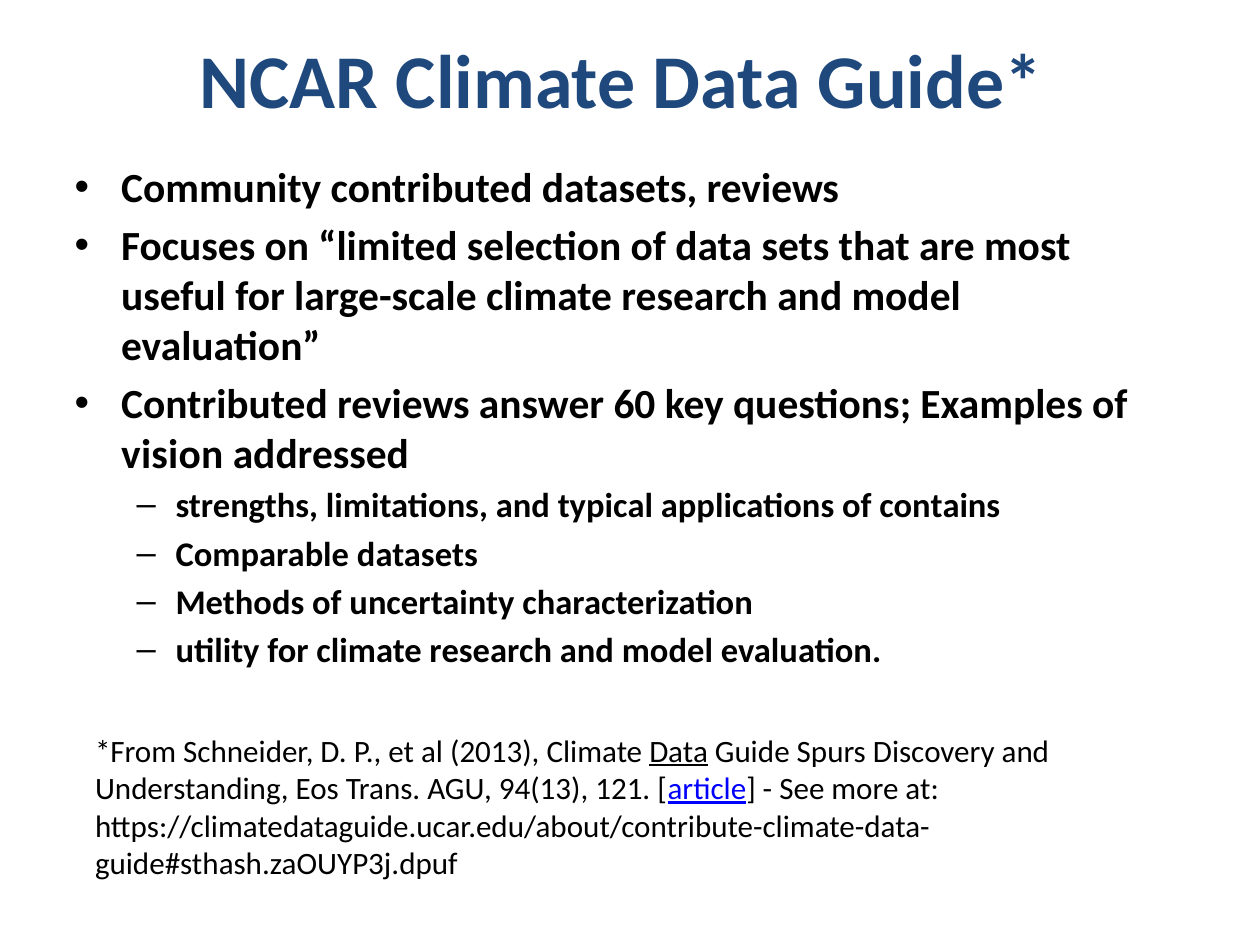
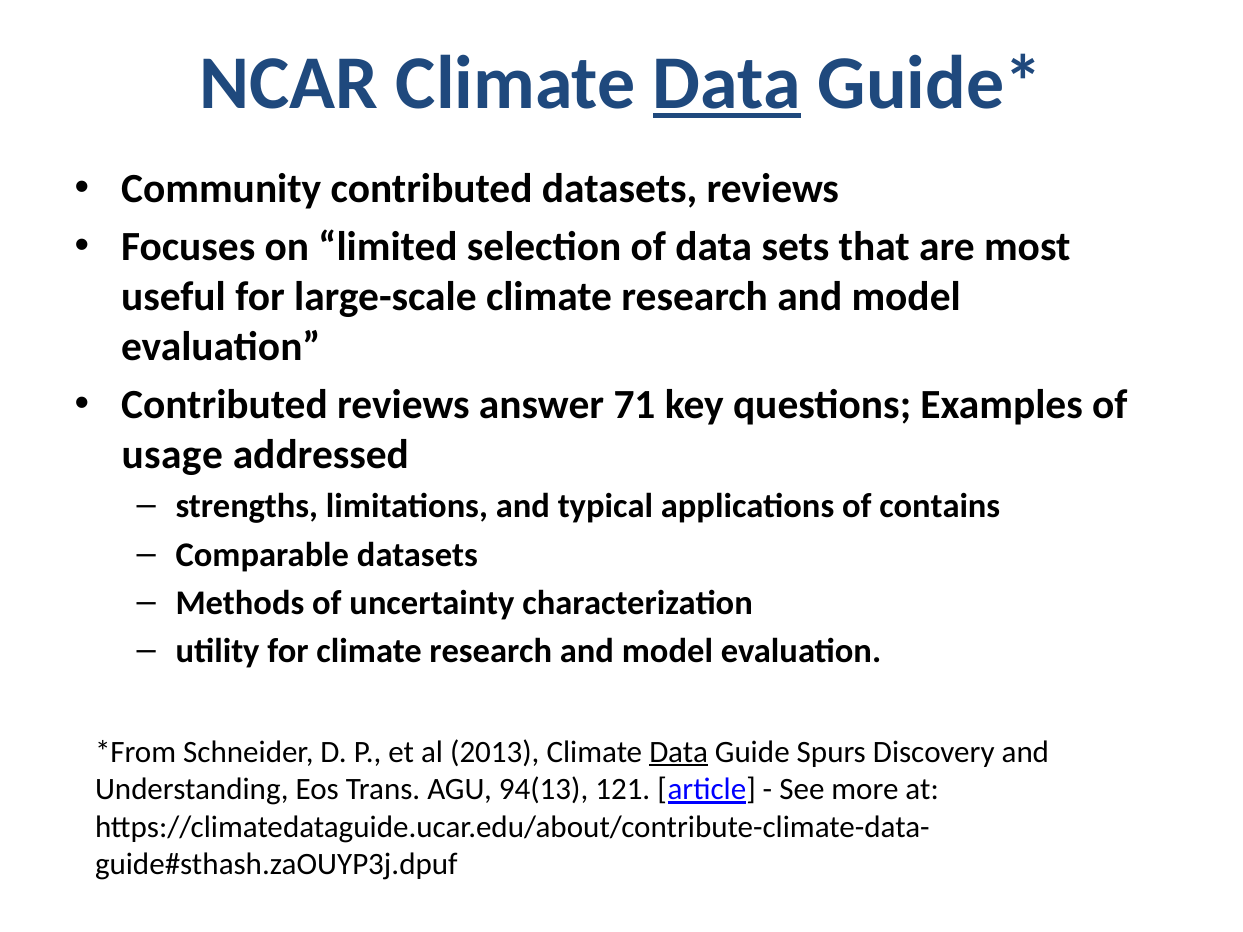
Data underline: none -> present (727, 83)
60: 60 -> 71 (634, 405)
vision: vision -> usage (172, 455)
